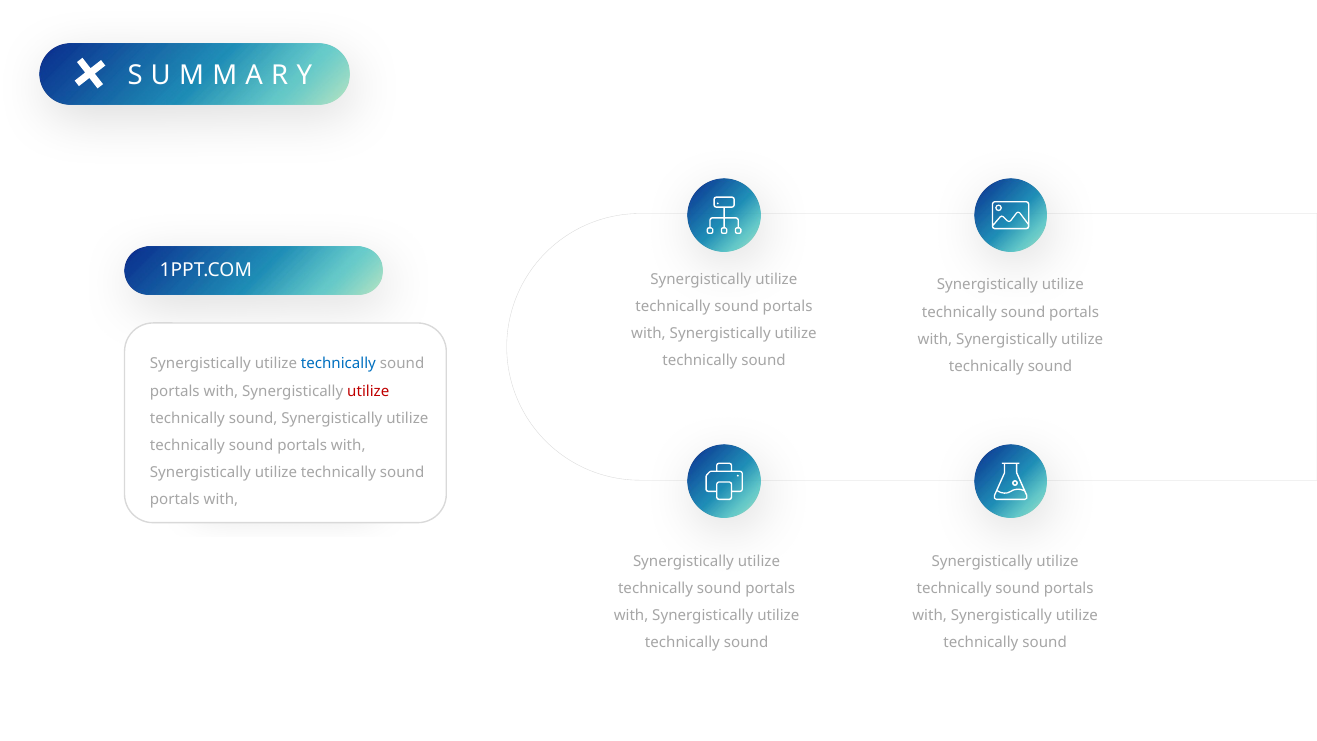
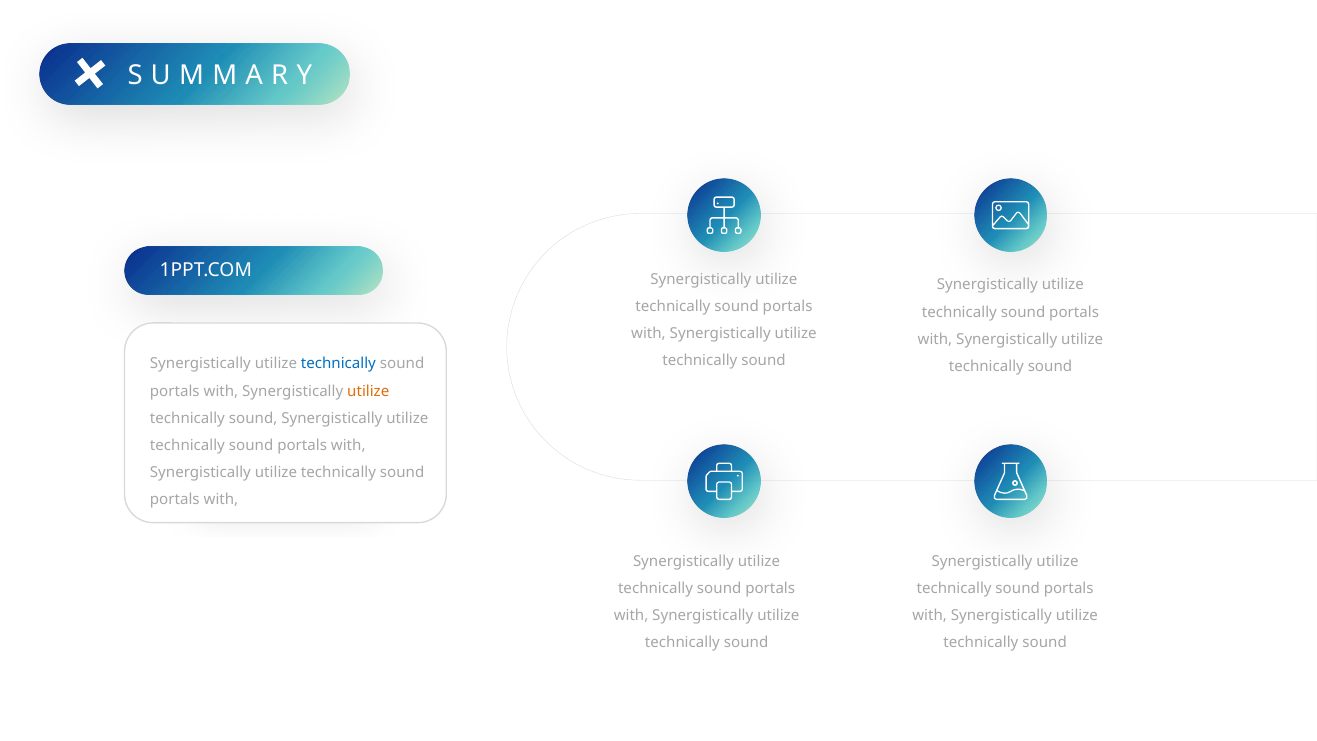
utilize colour: red -> orange (368, 391)
